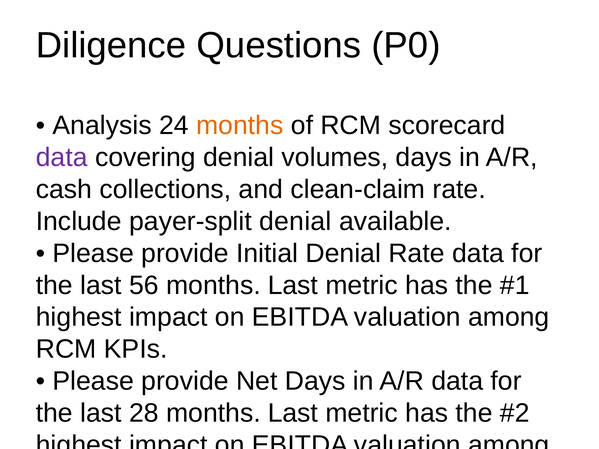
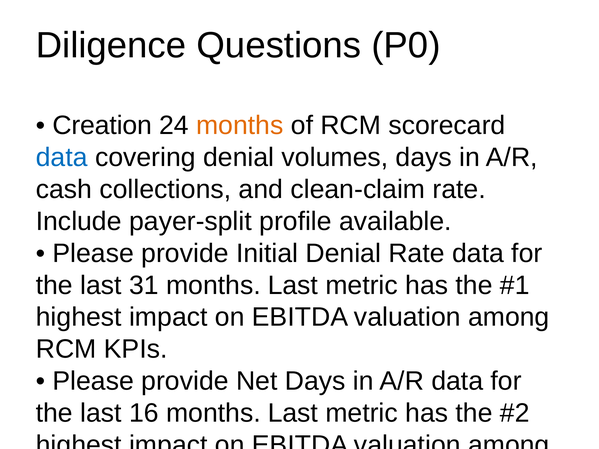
Analysis: Analysis -> Creation (102, 126)
data colour: purple -> blue (62, 158)
payer-split denial: denial -> profile (295, 221)
56: 56 -> 31 (144, 285)
28: 28 -> 16 (144, 413)
